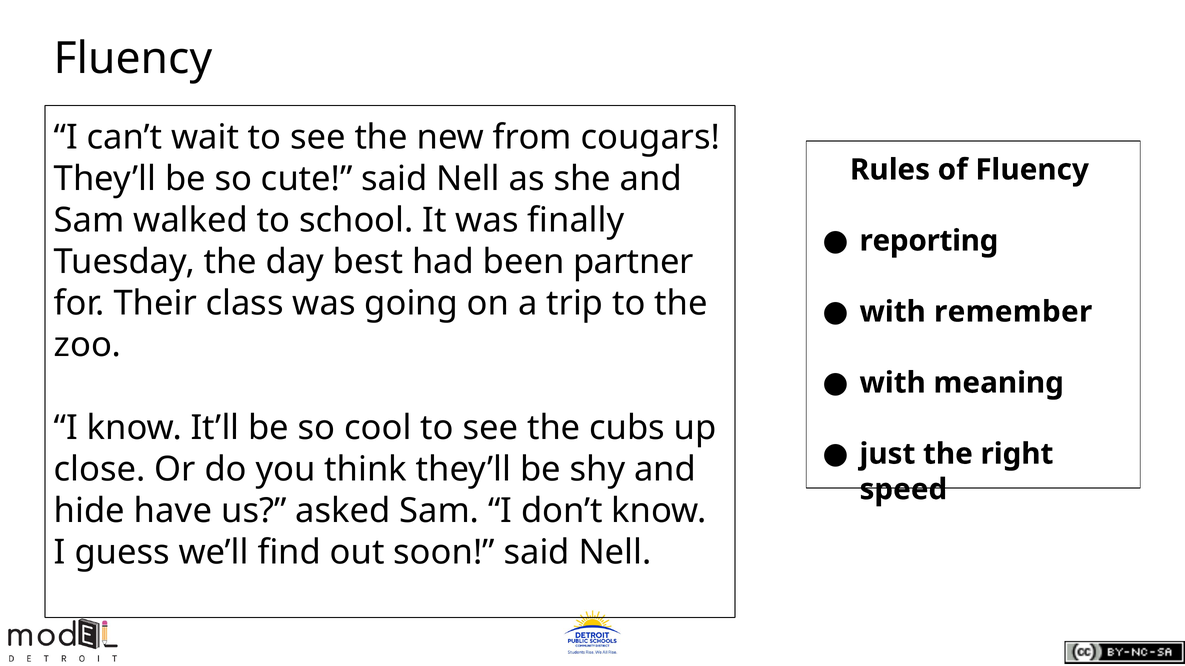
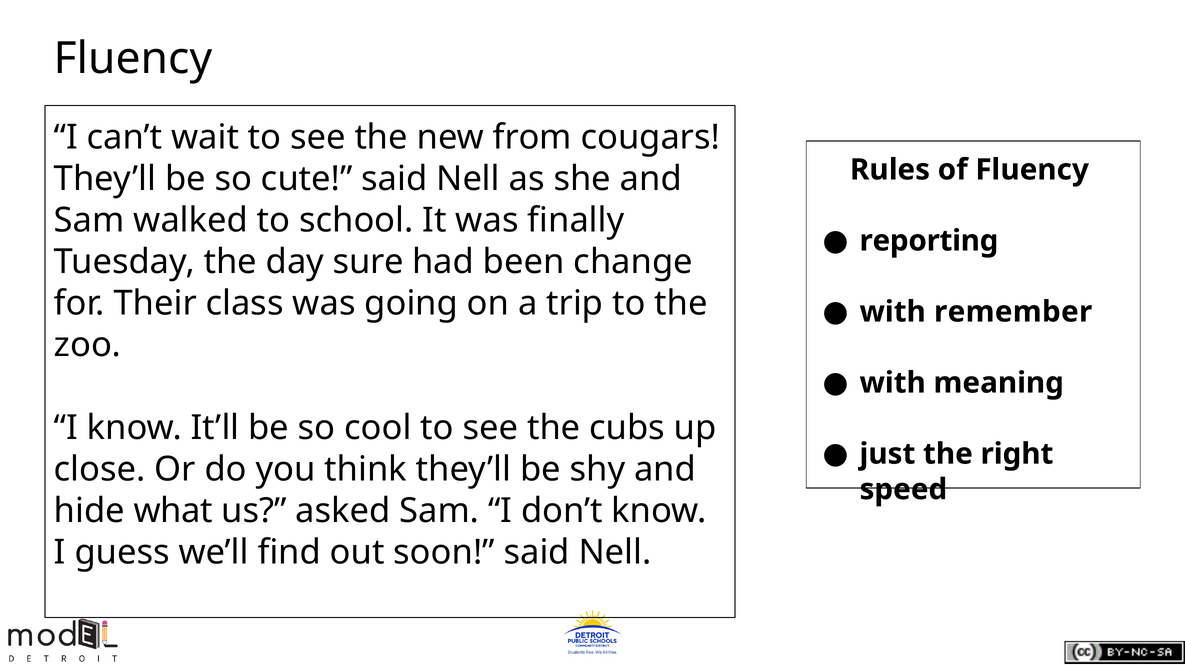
best: best -> sure (368, 262)
partner: partner -> change (633, 262)
have: have -> what (173, 511)
